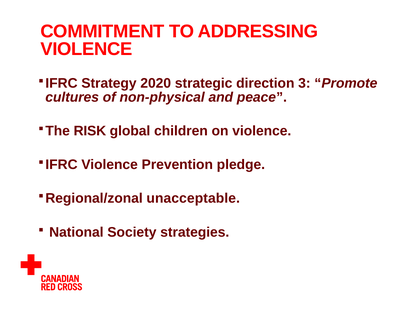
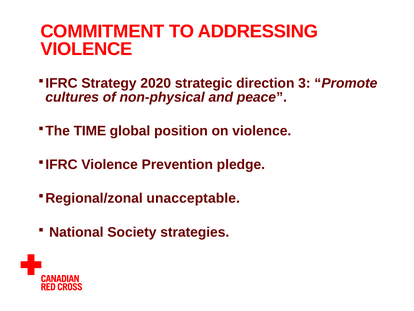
RISK: RISK -> TIME (90, 131)
children: children -> position (181, 131)
